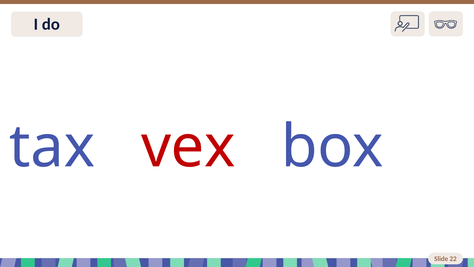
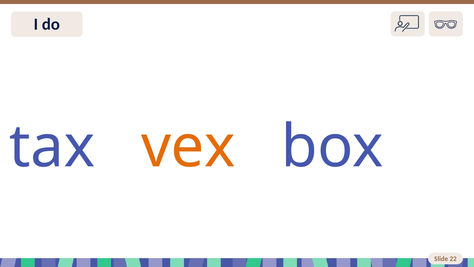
vex colour: red -> orange (188, 147)
